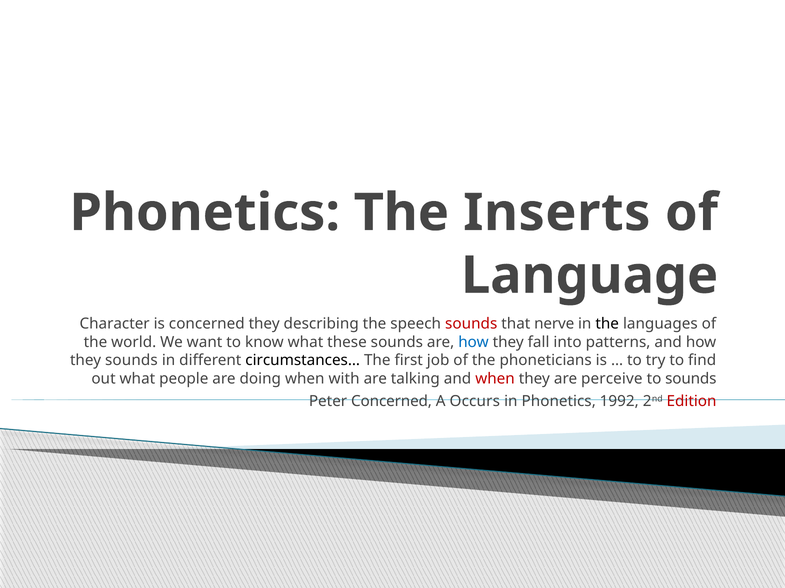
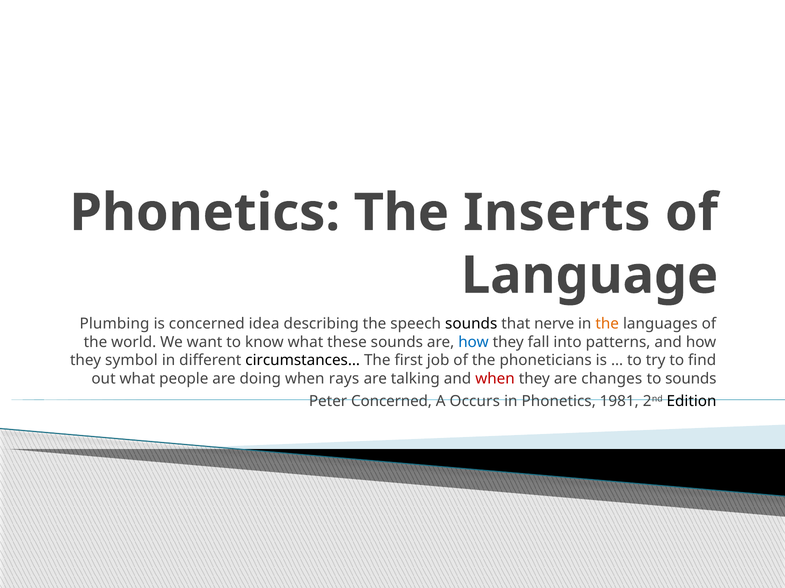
Character: Character -> Plumbing (115, 324)
concerned they: they -> idea (264, 324)
sounds colour: red -> black (471, 324)
the colour: black -> orange (607, 324)
they sounds: sounds -> symbol (131, 361)
with: with -> rays (344, 379)
perceive: perceive -> changes (612, 379)
1992: 1992 -> 1981 (619, 402)
Edition colour: red -> black (692, 402)
